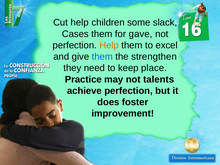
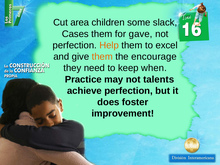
Cut help: help -> area (80, 23)
them colour: blue -> orange (102, 57)
strengthen: strengthen -> encourage (154, 57)
place: place -> when (154, 68)
